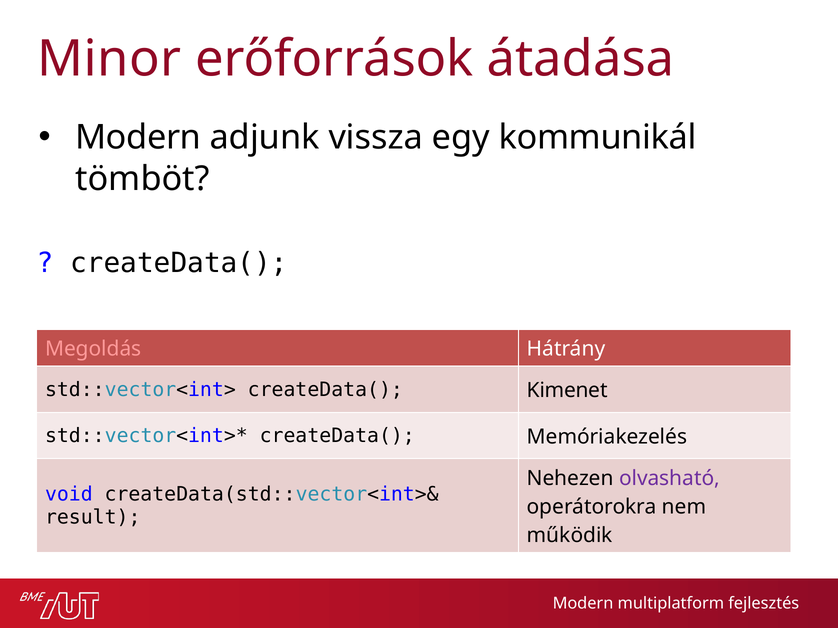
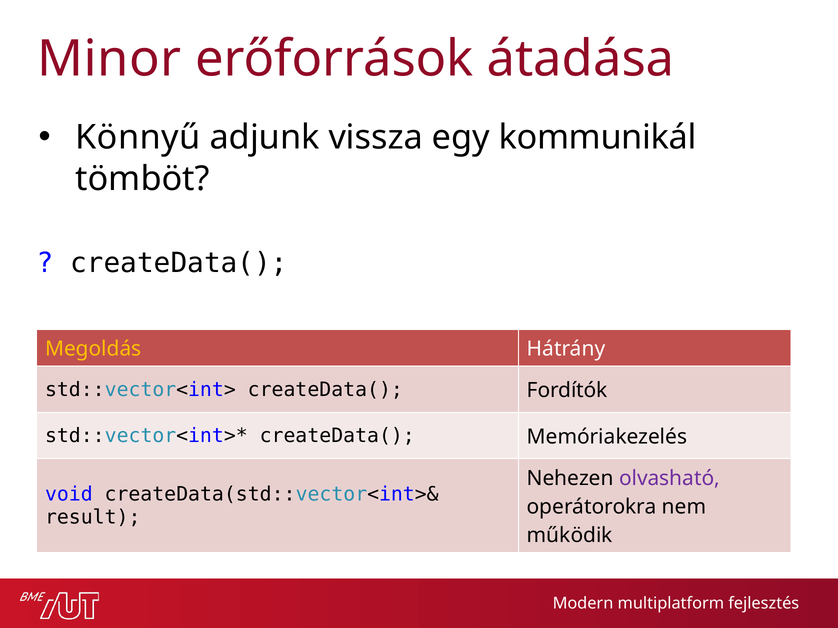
Modern: Modern -> Könnyű (138, 138)
Megoldás colour: pink -> yellow (93, 349)
Kimenet: Kimenet -> Fordítók (567, 391)
